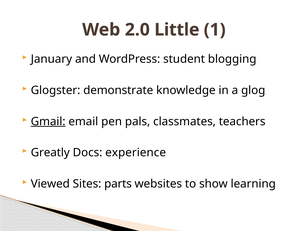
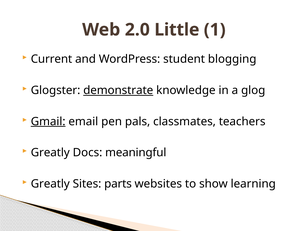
January: January -> Current (51, 59)
demonstrate underline: none -> present (118, 90)
experience: experience -> meaningful (136, 153)
Viewed: Viewed -> Greatly (50, 184)
